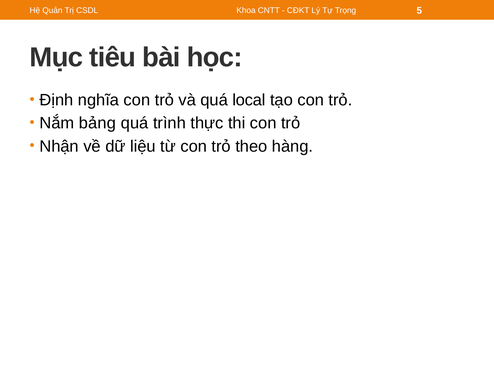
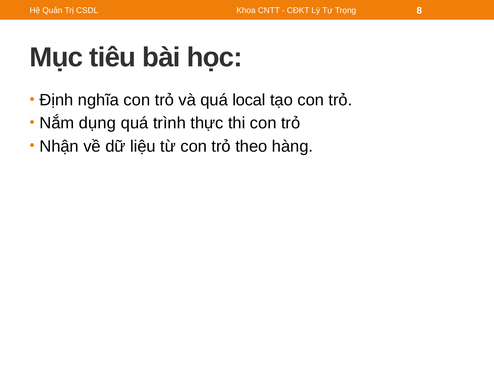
5: 5 -> 8 (419, 11)
bảng: bảng -> dụng (97, 123)
